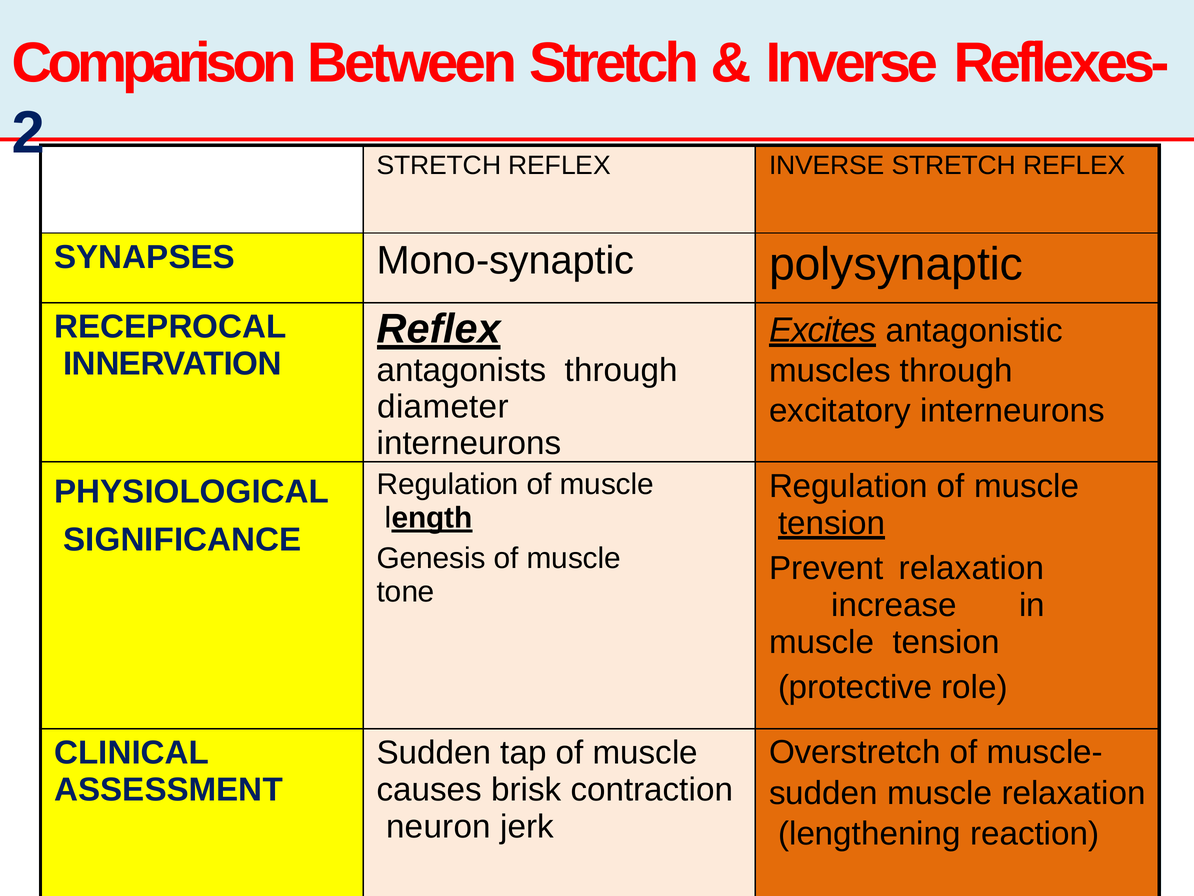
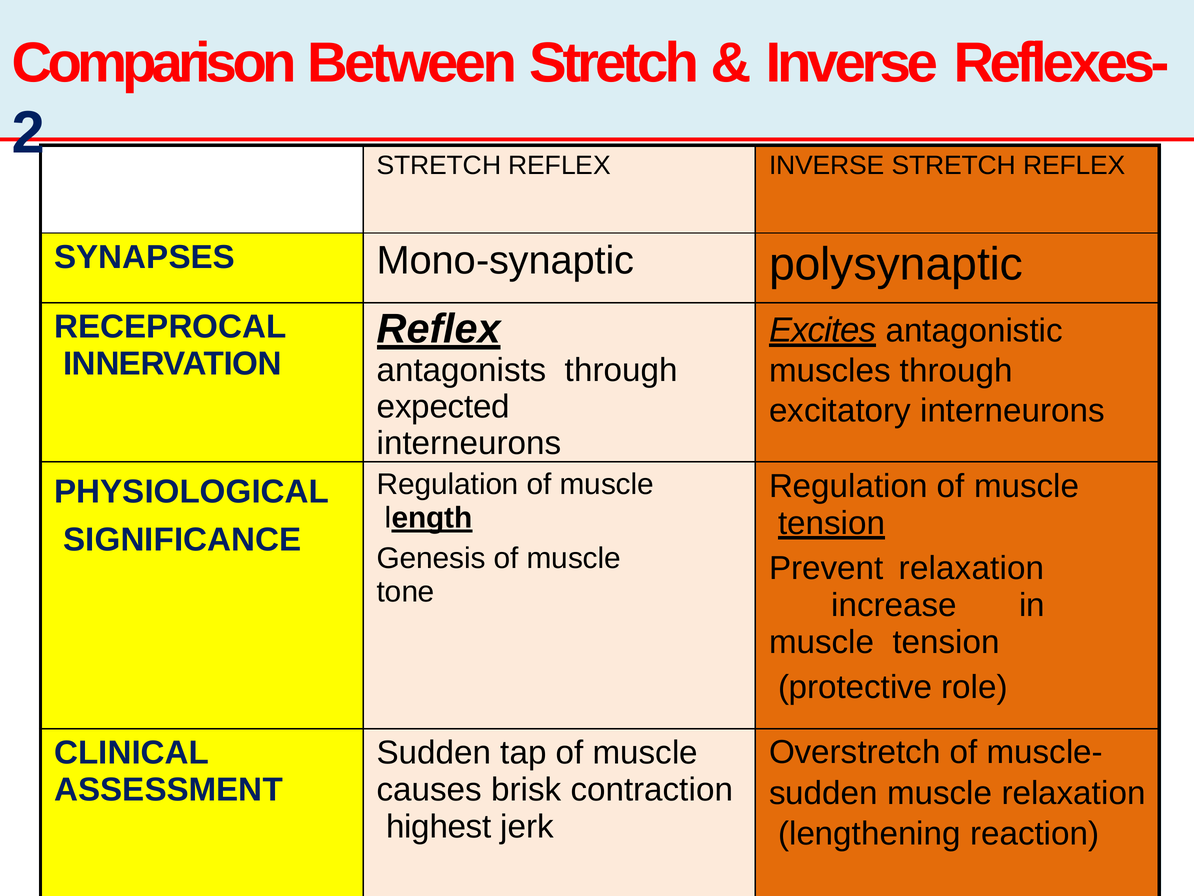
diameter: diameter -> expected (443, 407)
neuron: neuron -> highest (439, 826)
